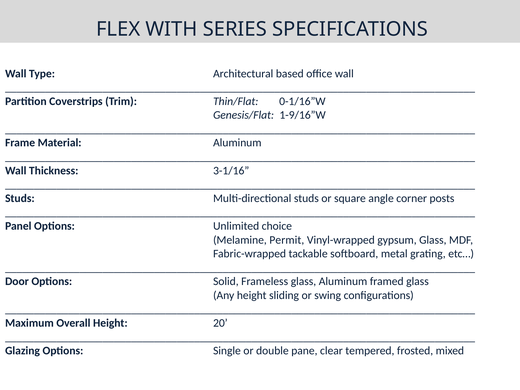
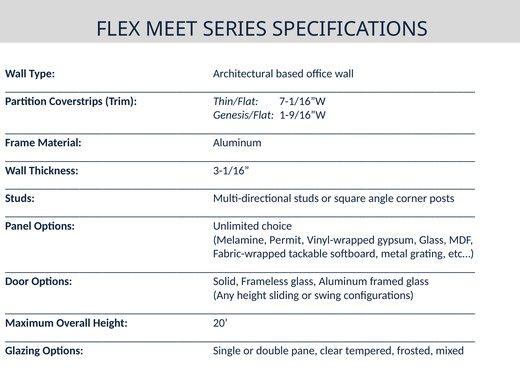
WITH: WITH -> MEET (172, 29)
0-1/16”W: 0-1/16”W -> 7-1/16”W (302, 101)
